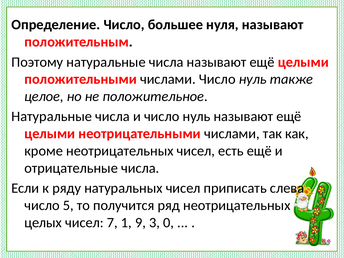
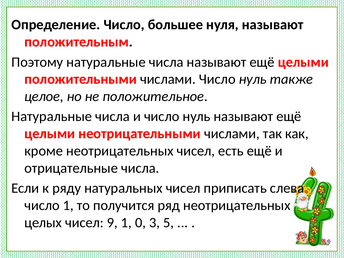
число 5: 5 -> 1 (68, 205)
7: 7 -> 9 (112, 223)
9: 9 -> 0 (140, 223)
0: 0 -> 5 (169, 223)
